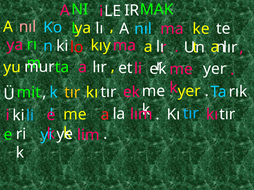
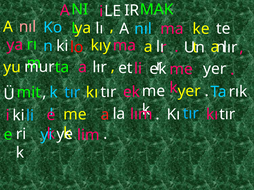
tır colour: yellow -> light blue (72, 93)
